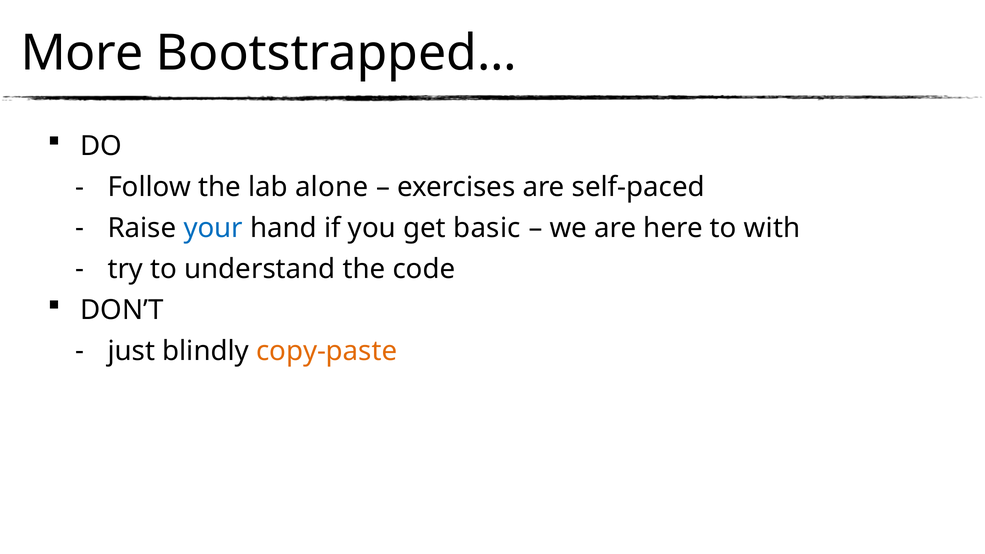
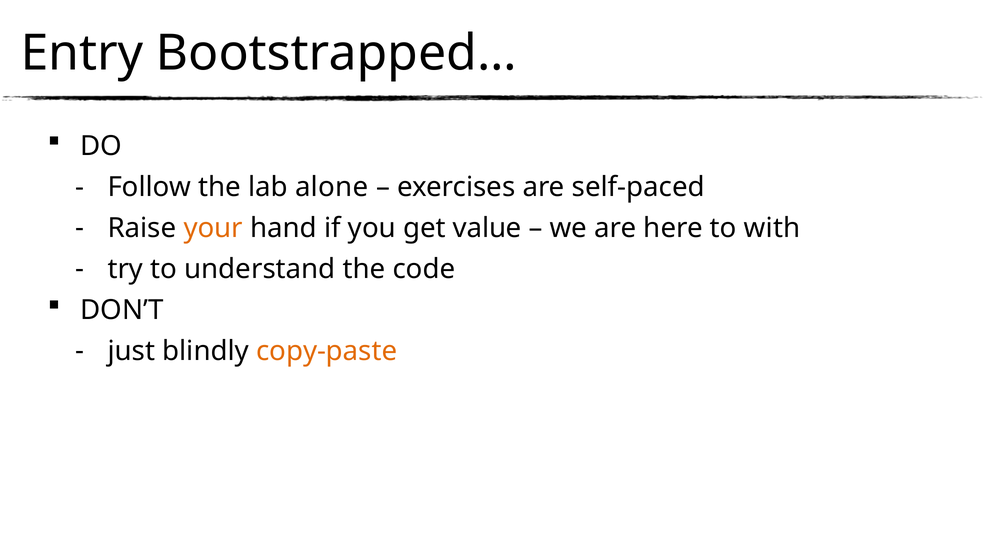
More: More -> Entry (82, 53)
your colour: blue -> orange (213, 228)
basic: basic -> value (487, 228)
